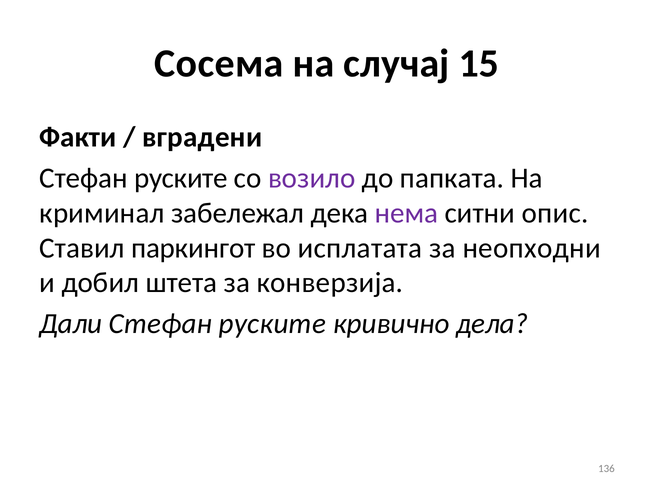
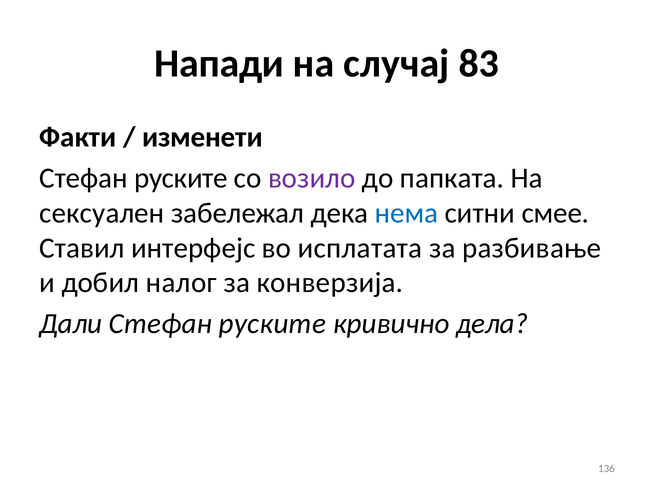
Сосема: Сосема -> Напади (219, 63)
15: 15 -> 83 (479, 63)
вградени: вградени -> изменети (202, 137)
криминал: криминал -> сексуален (102, 213)
нема colour: purple -> blue (406, 213)
опис: опис -> смее (556, 213)
паркингот: паркингот -> интерфејс (193, 248)
неопходни: неопходни -> разбивање (532, 248)
штета: штета -> налог (181, 283)
